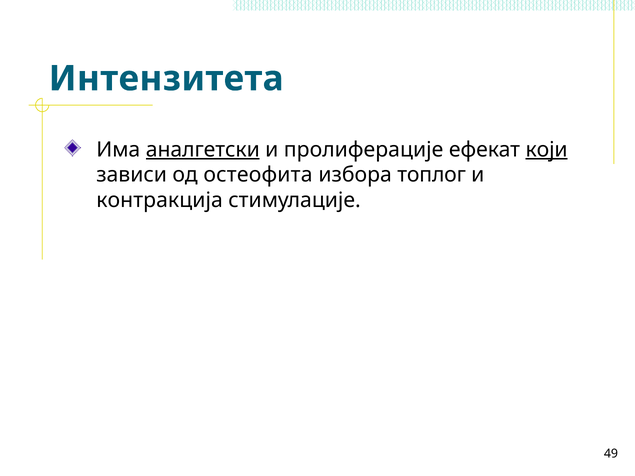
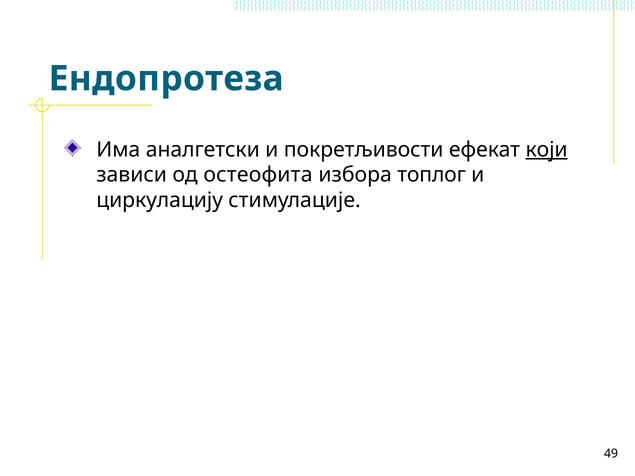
Интензитета: Интензитета -> Ендопротеза (166, 79)
аналгетски underline: present -> none (203, 150)
пролиферације: пролиферације -> покретљивости (364, 150)
контракција: контракција -> циркулацију (160, 200)
